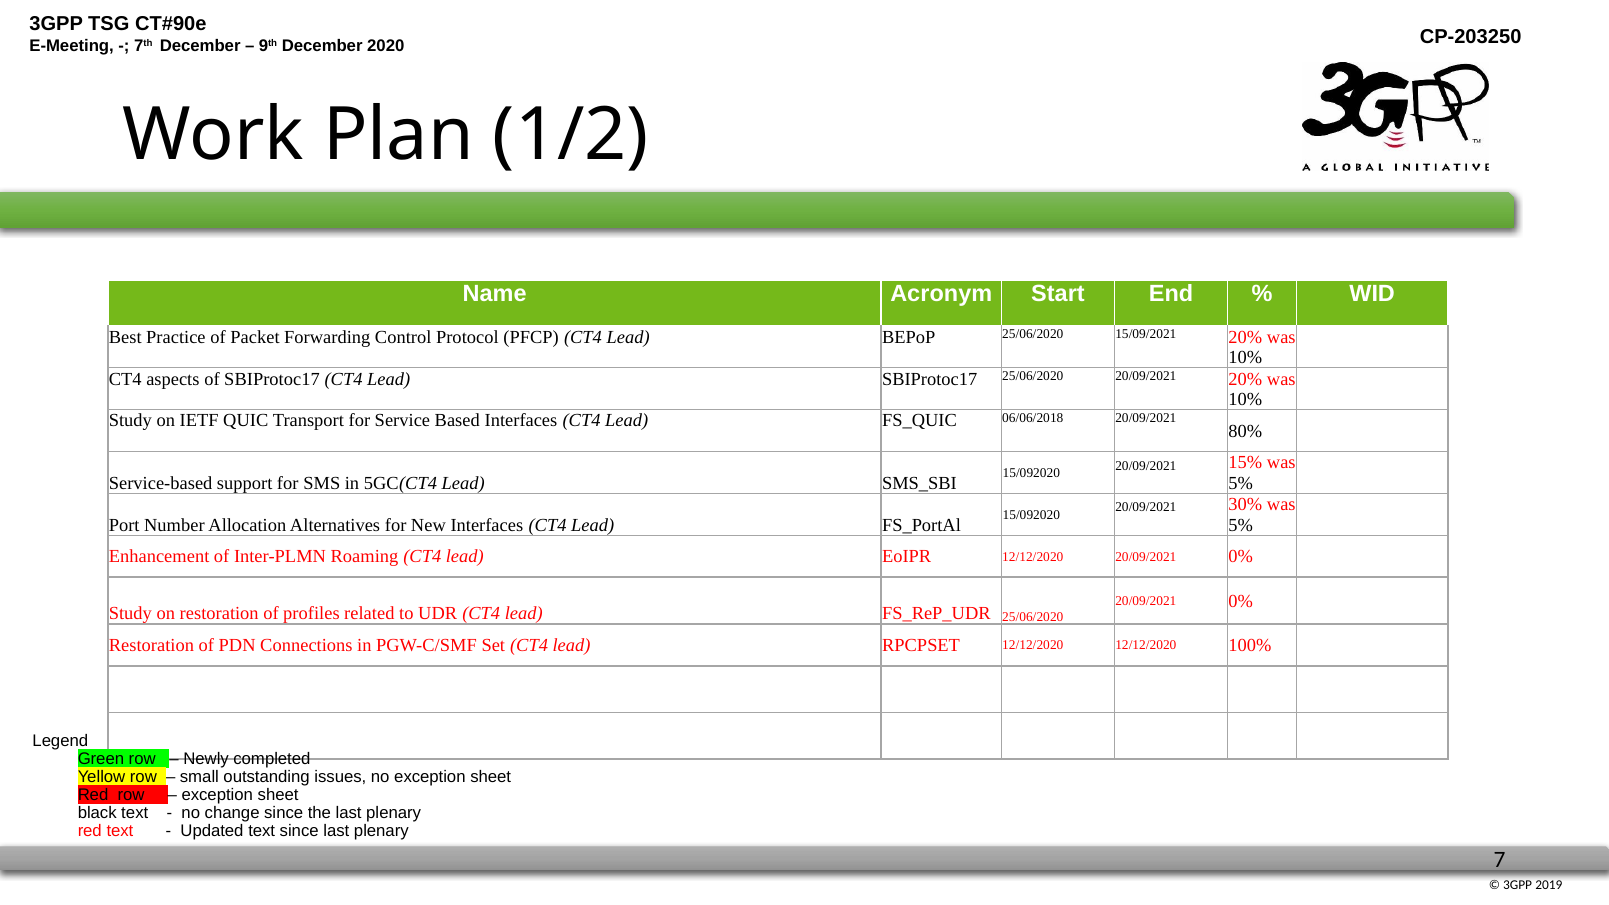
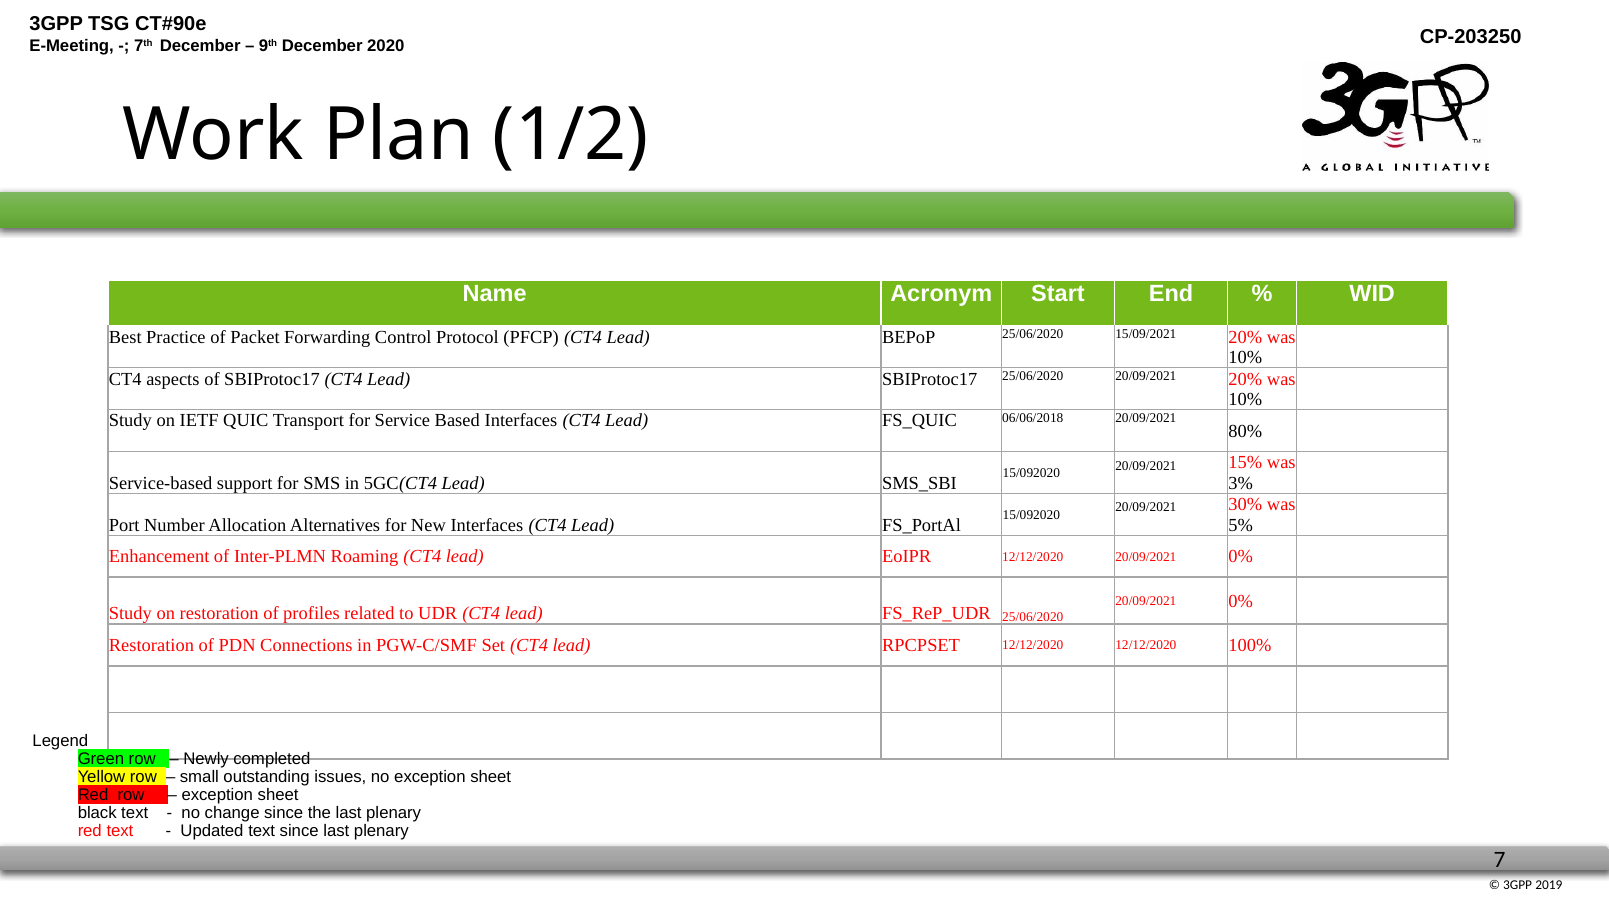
5%: 5% -> 3% (1241, 483)
